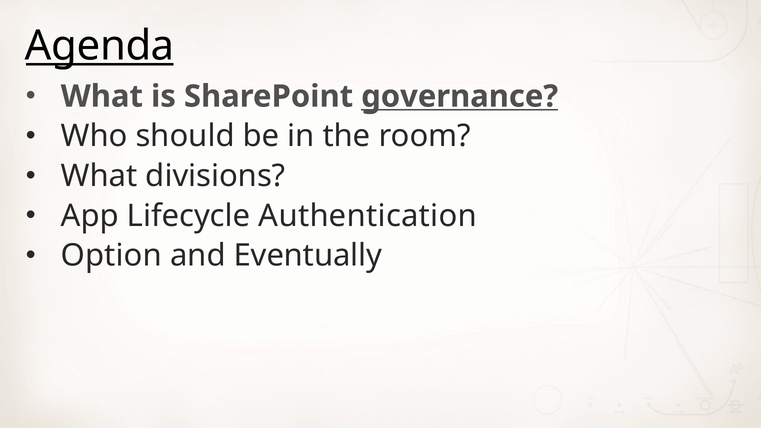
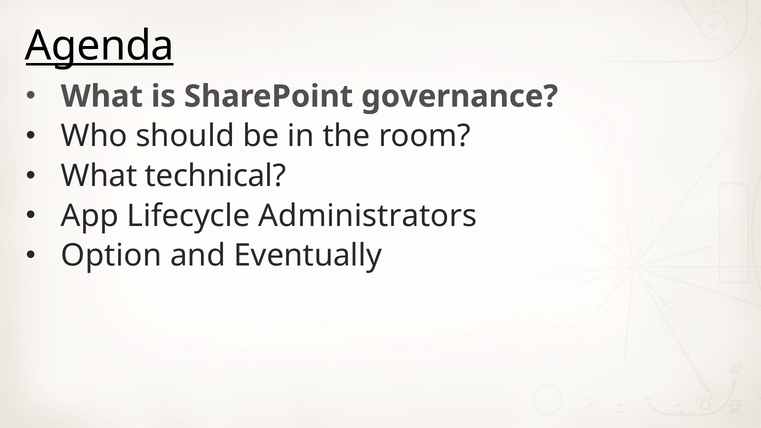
governance underline: present -> none (460, 96)
divisions: divisions -> technical (216, 176)
Authentication: Authentication -> Administrators (368, 216)
